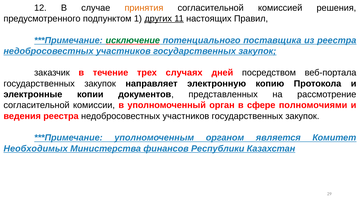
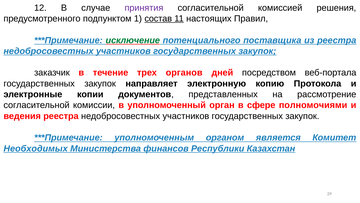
принятия colour: orange -> purple (144, 8)
других: других -> состав (158, 19)
случаях: случаях -> органов (184, 73)
